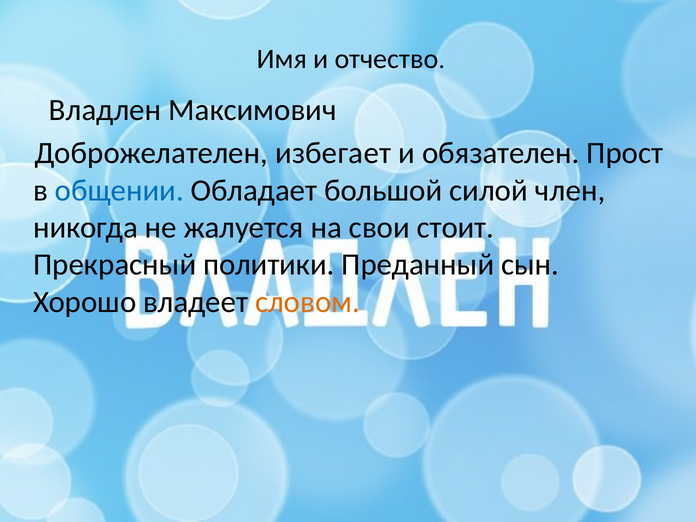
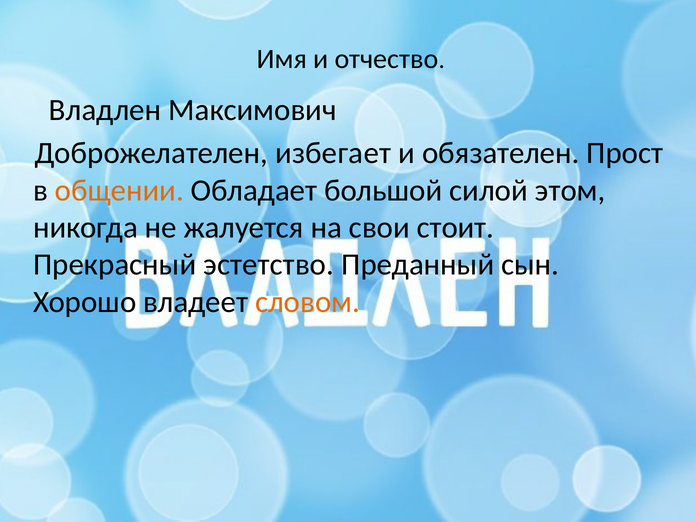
общении colour: blue -> orange (119, 190)
член: член -> этом (570, 190)
политики: политики -> эстетство (269, 265)
